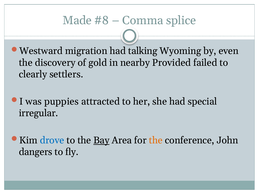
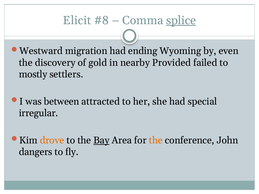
Made: Made -> Elicit (77, 20)
splice underline: none -> present (181, 20)
talking: talking -> ending (143, 51)
clearly: clearly -> mostly (33, 74)
puppies: puppies -> between (62, 102)
drove colour: blue -> orange (52, 141)
